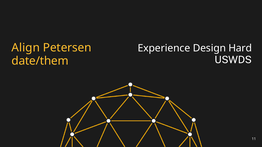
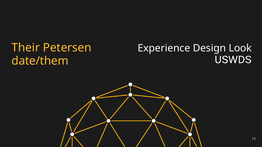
Align: Align -> Their (26, 48)
Hard: Hard -> Look (240, 48)
